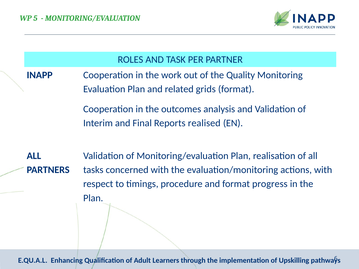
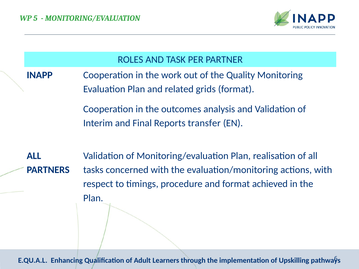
realised: realised -> transfer (204, 123)
progress: progress -> achieved (270, 184)
